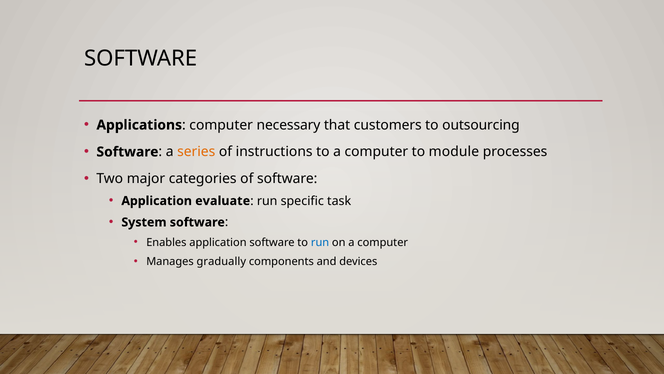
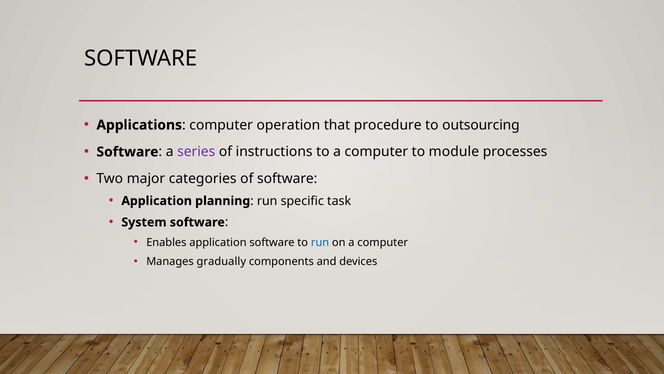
necessary: necessary -> operation (288, 125)
customers: customers -> procedure (388, 125)
series colour: orange -> purple (196, 152)
evaluate: evaluate -> planning (223, 201)
